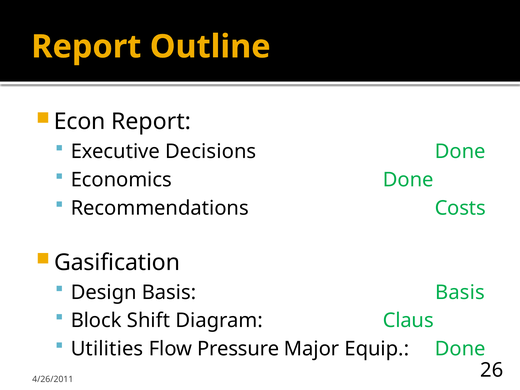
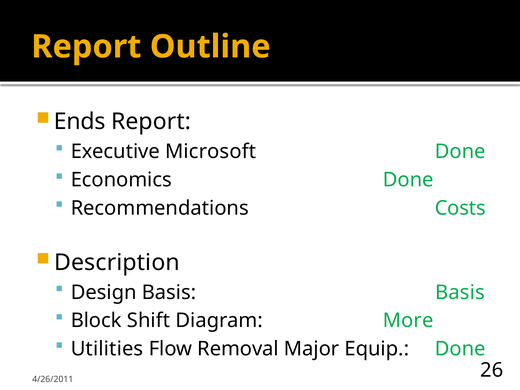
Econ: Econ -> Ends (80, 122)
Decisions: Decisions -> Microsoft (211, 151)
Gasification: Gasification -> Description (117, 263)
Claus: Claus -> More (408, 321)
Pressure: Pressure -> Removal (238, 349)
